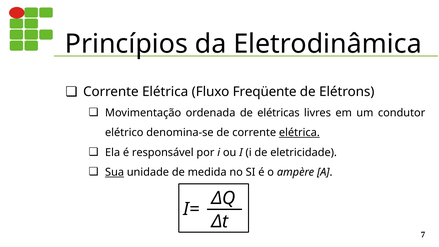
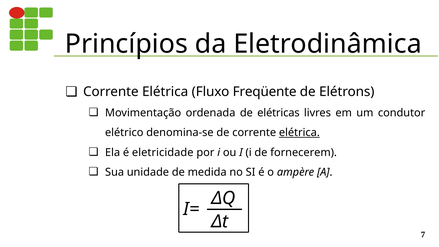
responsável: responsável -> eletricidade (163, 152)
eletricidade: eletricidade -> fornecerem (304, 152)
Sua underline: present -> none (115, 172)
